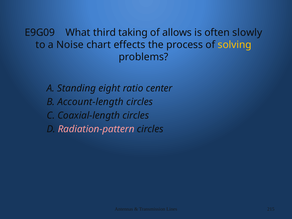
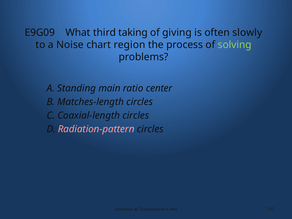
allows: allows -> giving (177, 33)
effects: effects -> region (129, 45)
solving colour: yellow -> light green (235, 45)
eight: eight -> main (109, 88)
Account-length: Account-length -> Matches-length (91, 102)
